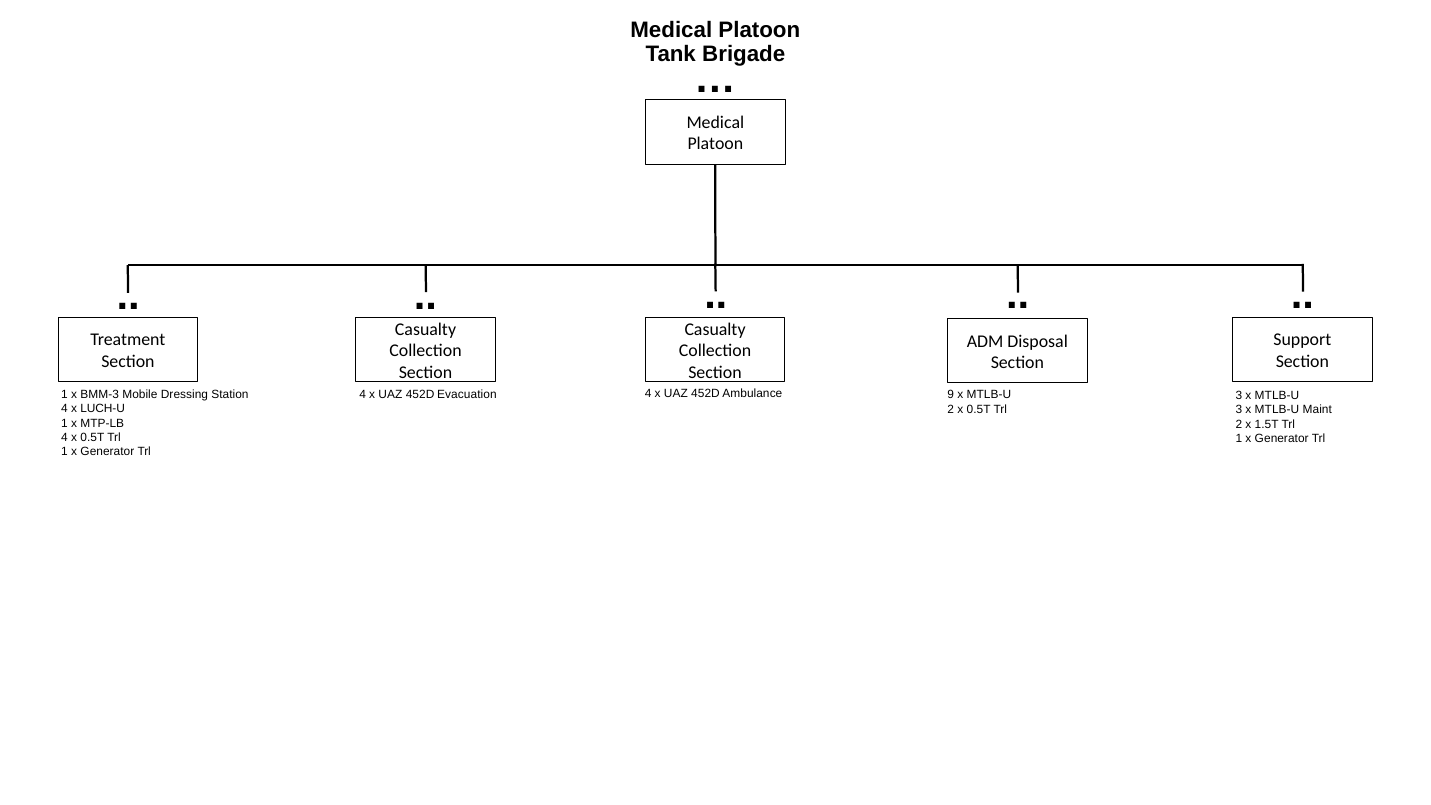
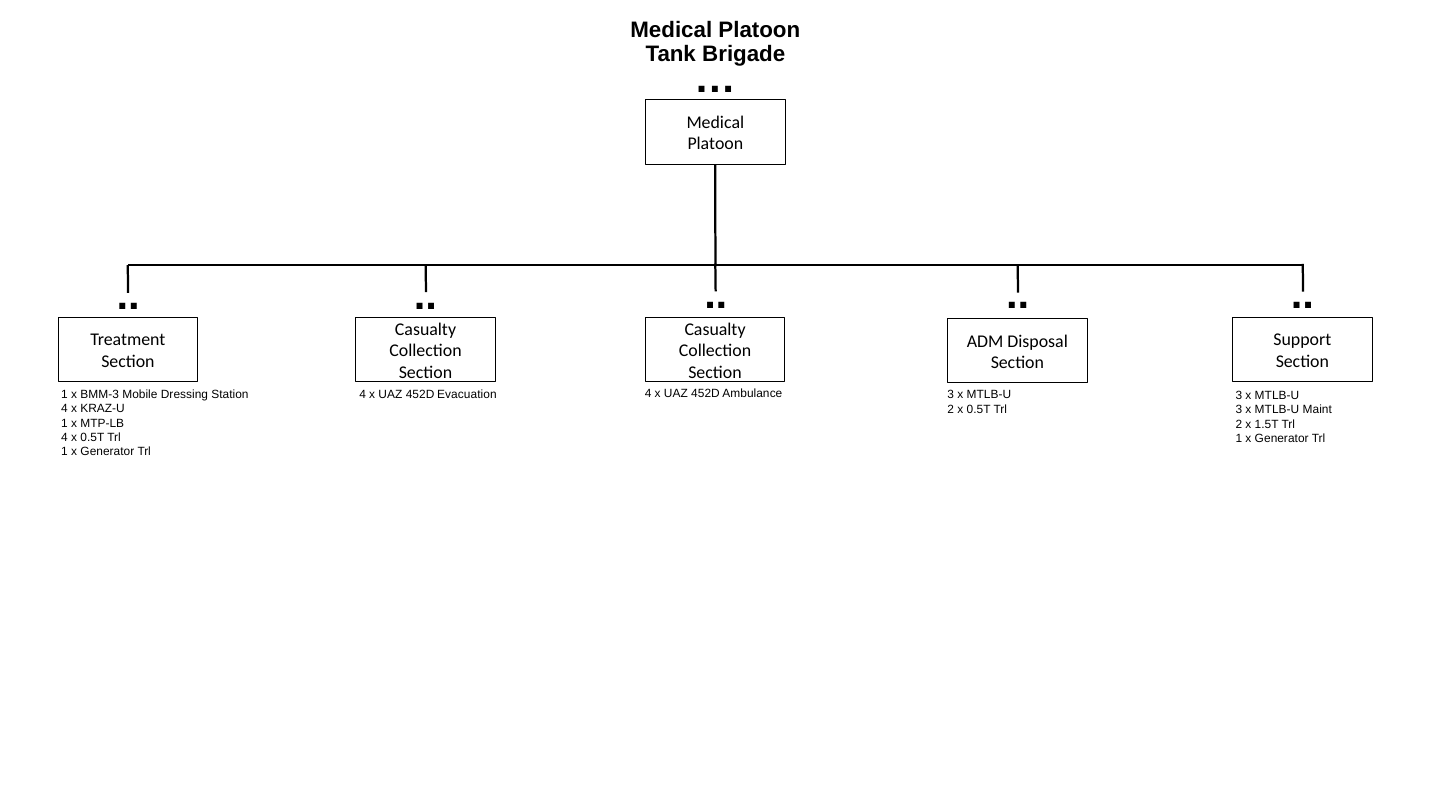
Ambulance 9: 9 -> 3 (951, 395)
LUCH-U: LUCH-U -> KRAZ-U (103, 409)
